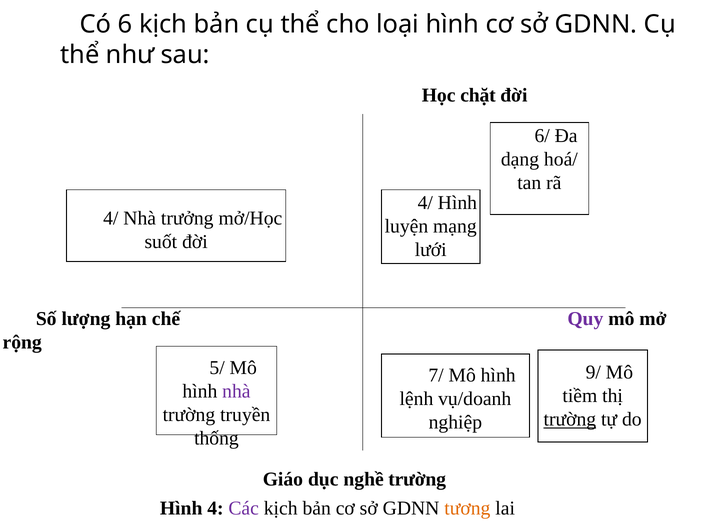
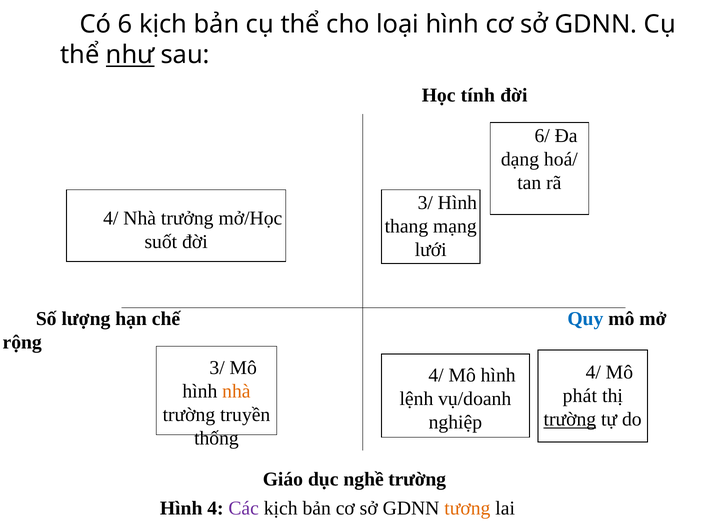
như underline: none -> present (130, 55)
chặt: chặt -> tính (478, 96)
4/: 4/ -> 3/ (425, 203)
luyện: luyện -> thang (406, 227)
Quy colour: purple -> blue (585, 319)
5/: 5/ -> 3/ (217, 368)
9/: 9/ -> 4/ (593, 373)
7/: 7/ -> 4/ (436, 376)
nhà colour: purple -> orange (236, 392)
tiềm: tiềm -> phát (580, 396)
